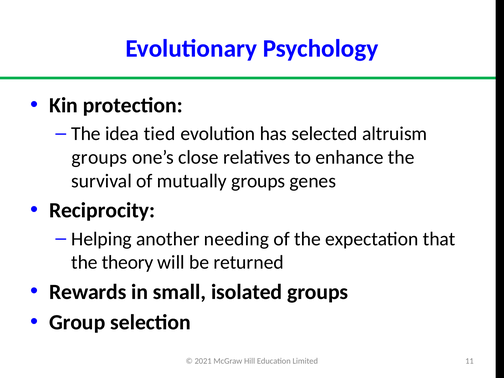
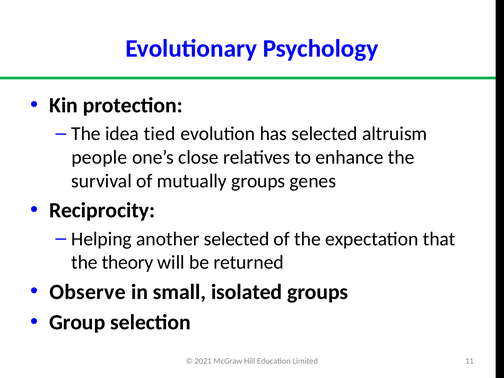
groups: groups -> people (99, 157)
another needing: needing -> selected (237, 239)
Rewards: Rewards -> Observe (88, 292)
